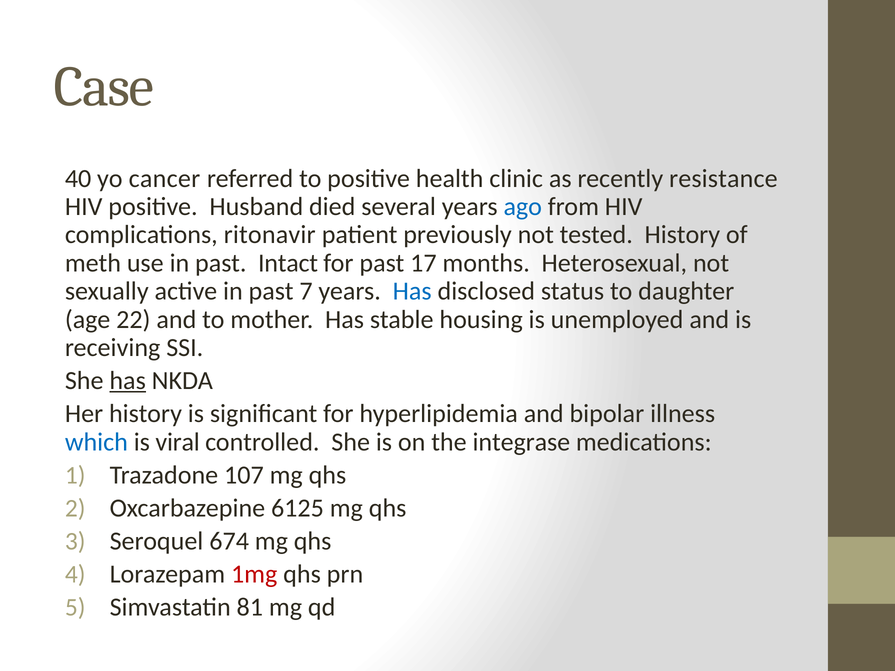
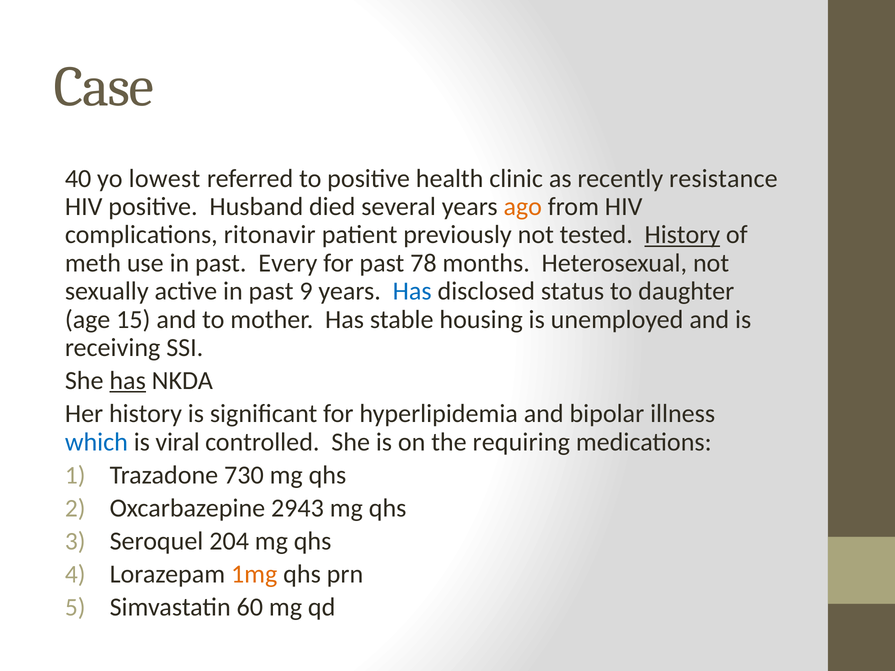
cancer: cancer -> lowest (165, 179)
ago colour: blue -> orange (523, 207)
History underline: none -> present (682, 235)
Intact: Intact -> Every (288, 263)
17: 17 -> 78 (423, 263)
7: 7 -> 9 (306, 291)
22: 22 -> 15 (133, 320)
integrase: integrase -> requiring (521, 442)
107: 107 -> 730 (244, 475)
6125: 6125 -> 2943 (297, 508)
674: 674 -> 204 (229, 541)
1mg colour: red -> orange (254, 574)
81: 81 -> 60 (250, 608)
